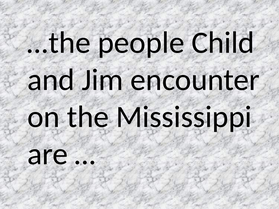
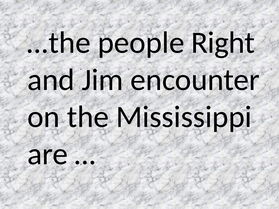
Child: Child -> Right (223, 43)
